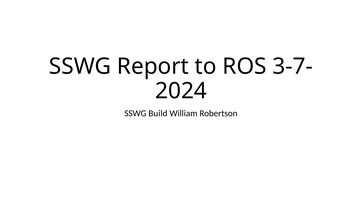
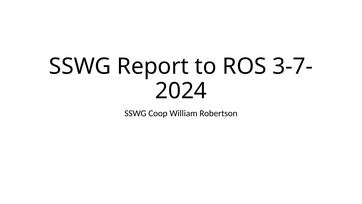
Build: Build -> Coop (158, 113)
